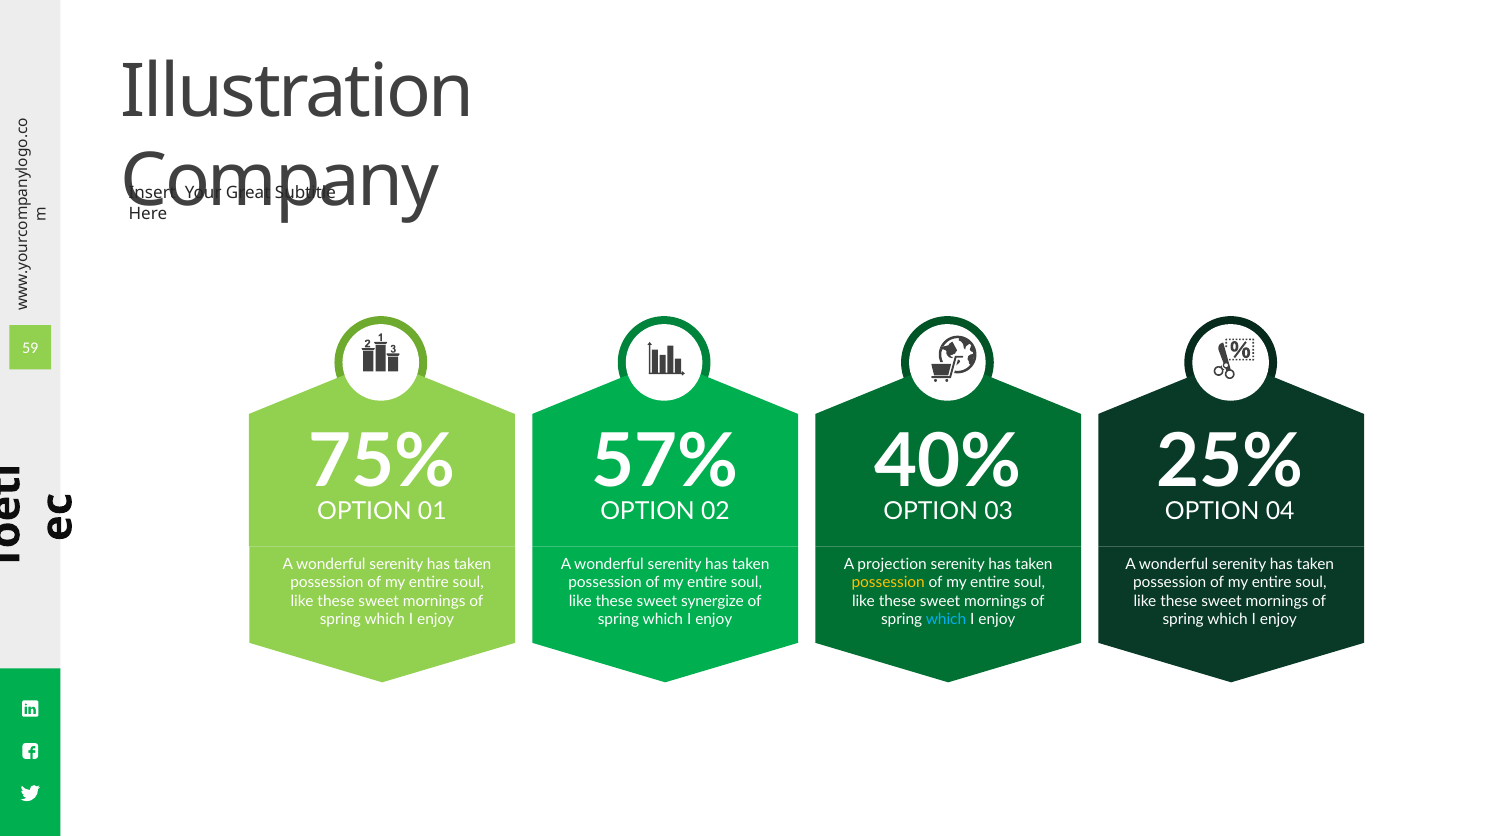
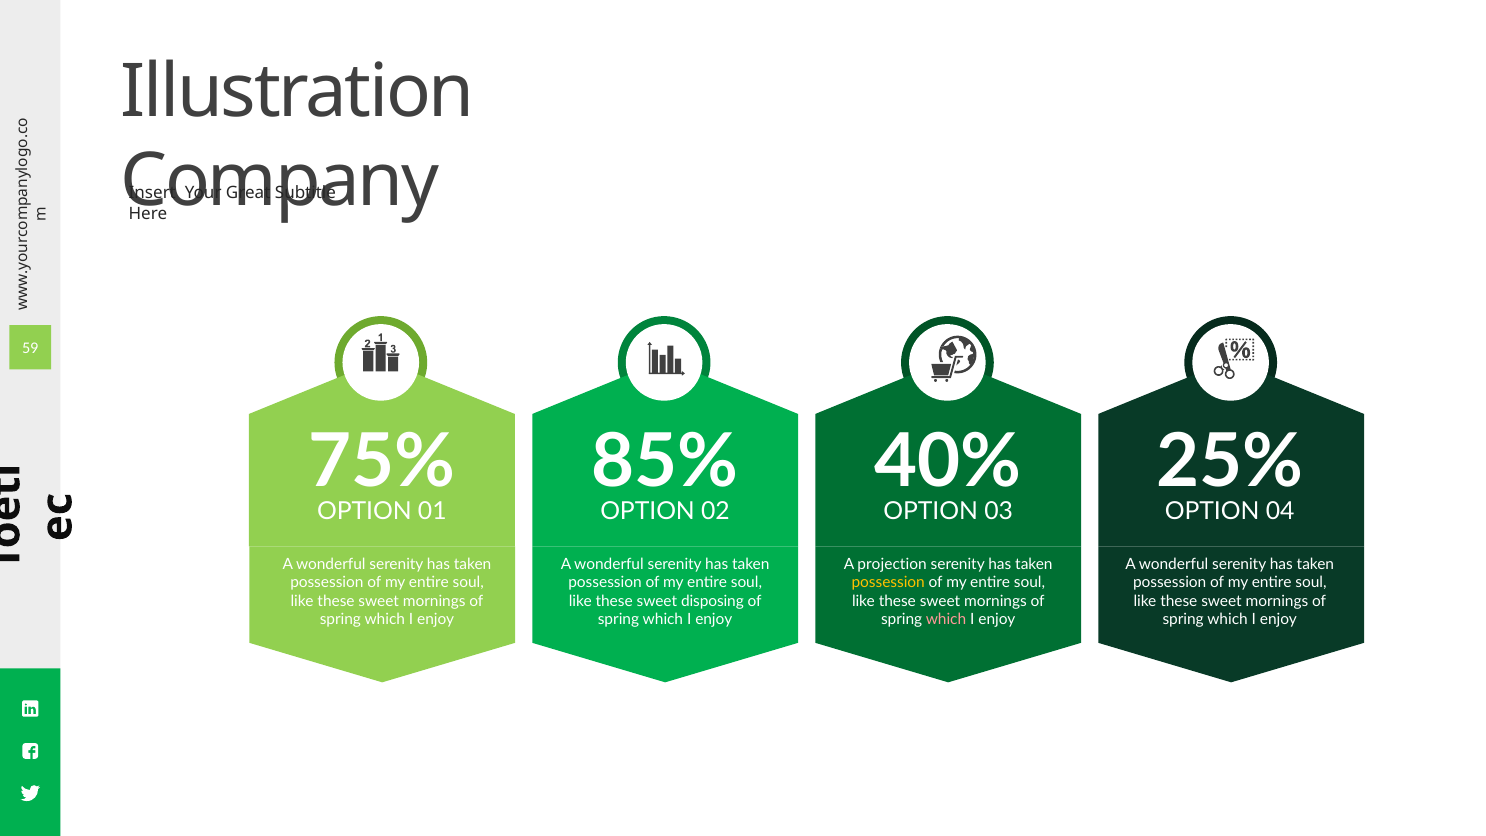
57%: 57% -> 85% (665, 462)
synergize: synergize -> disposing (712, 601)
which colour: light blue -> pink (946, 620)
